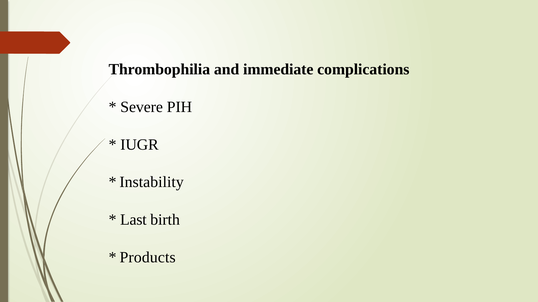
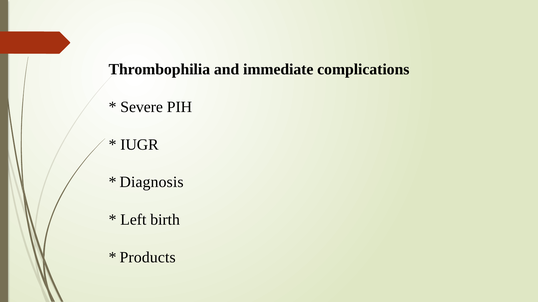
Instability: Instability -> Diagnosis (152, 182)
Last: Last -> Left (133, 220)
